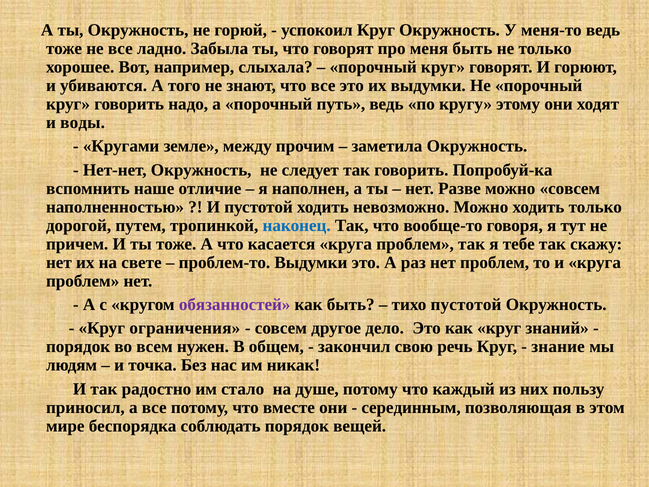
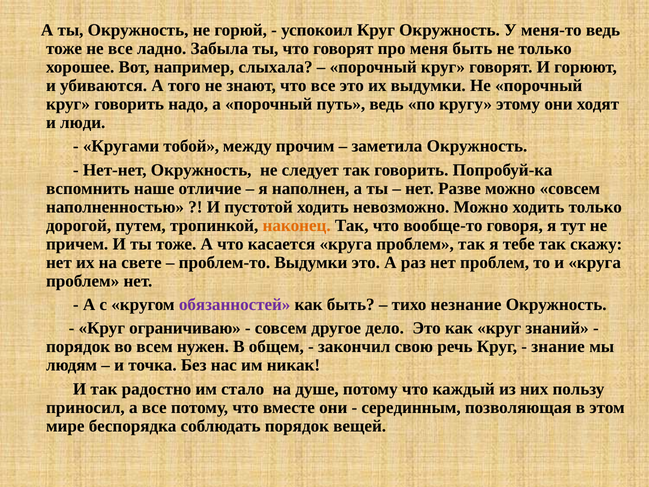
воды: воды -> люди (83, 122)
земле: земле -> тобой (191, 146)
наконец colour: blue -> orange (297, 225)
тихо пустотой: пустотой -> незнание (466, 304)
ограничения: ограничения -> ограничиваю (185, 328)
